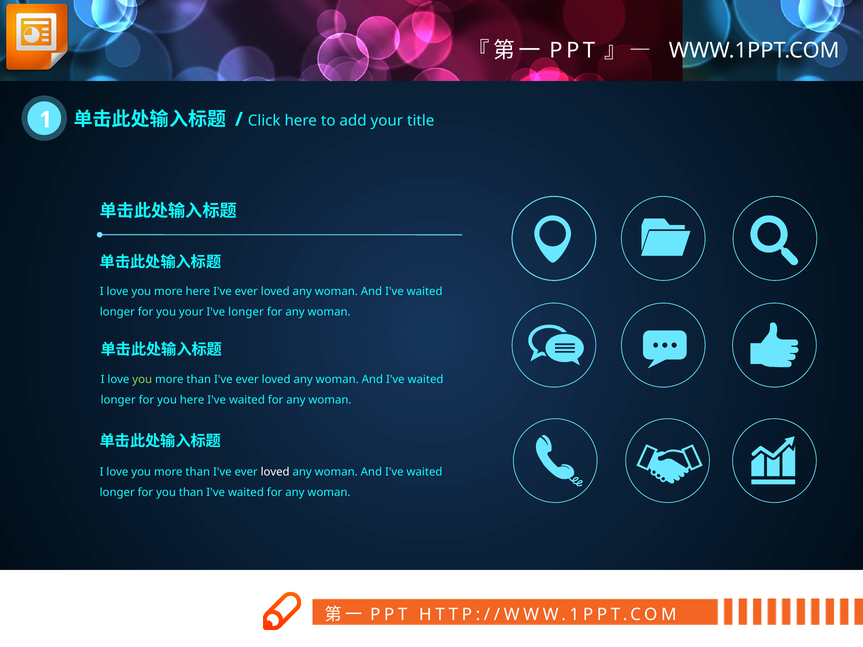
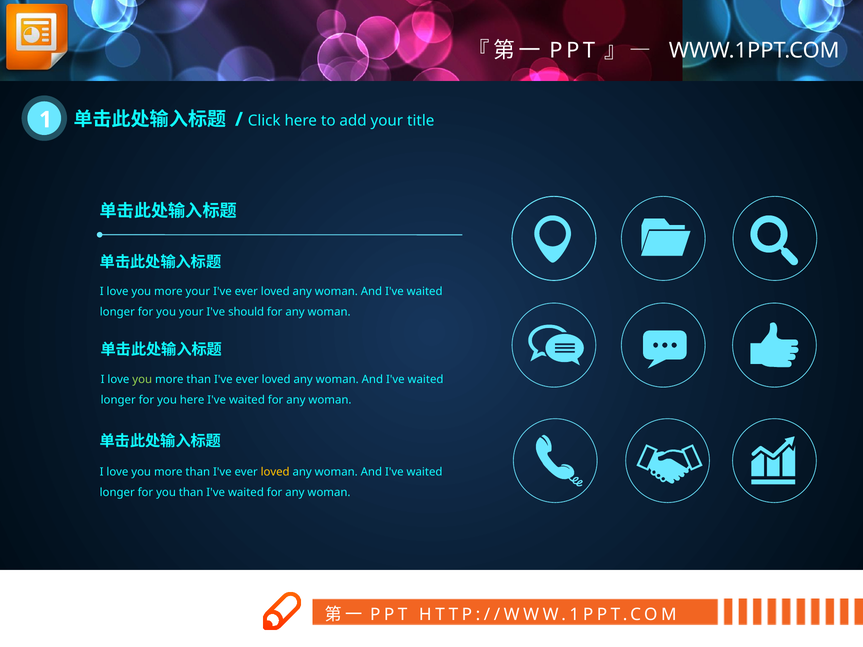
more here: here -> your (198, 292)
I've longer: longer -> should (246, 312)
loved colour: white -> yellow (275, 472)
